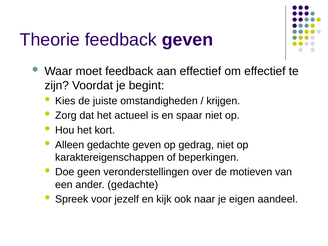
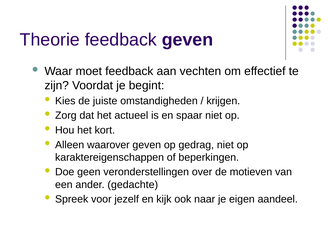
aan effectief: effectief -> vechten (200, 71)
Alleen gedachte: gedachte -> waarover (108, 145)
